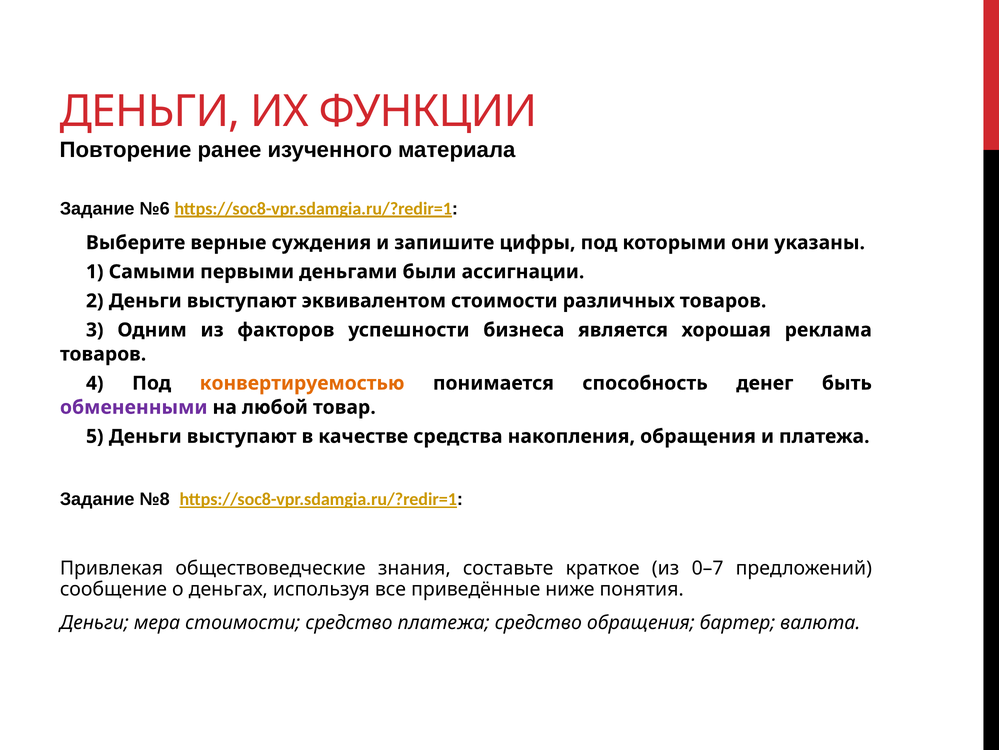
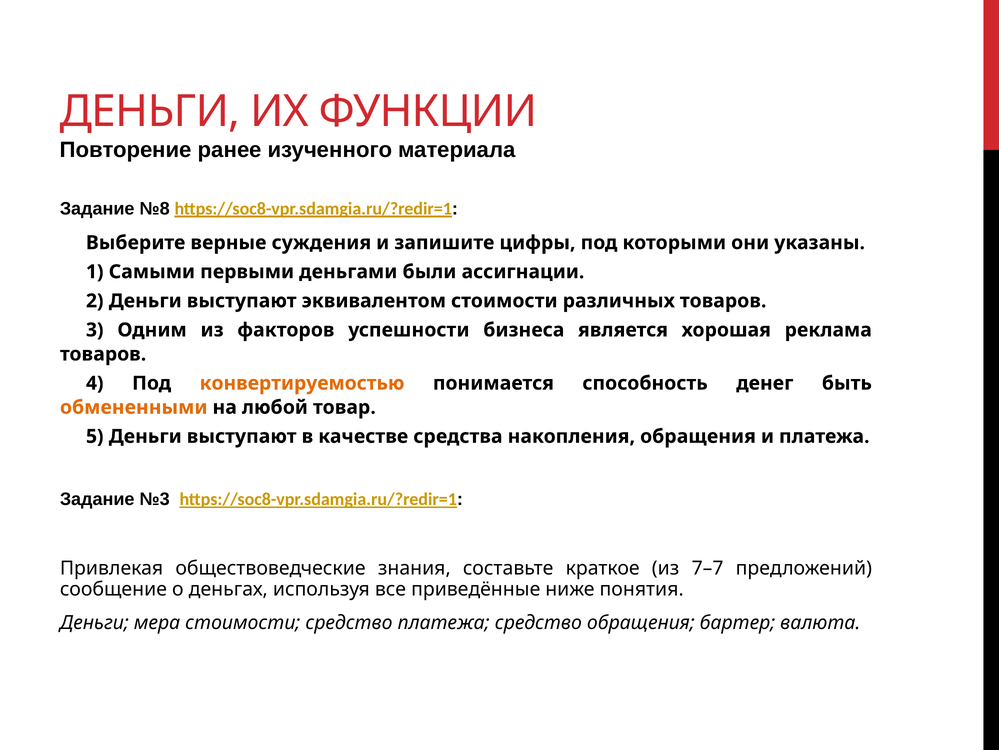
№6: №6 -> №8 (155, 209)
обмененными colour: purple -> orange (134, 407)
№8: №8 -> №3 (155, 499)
0–7: 0–7 -> 7–7 (708, 568)
